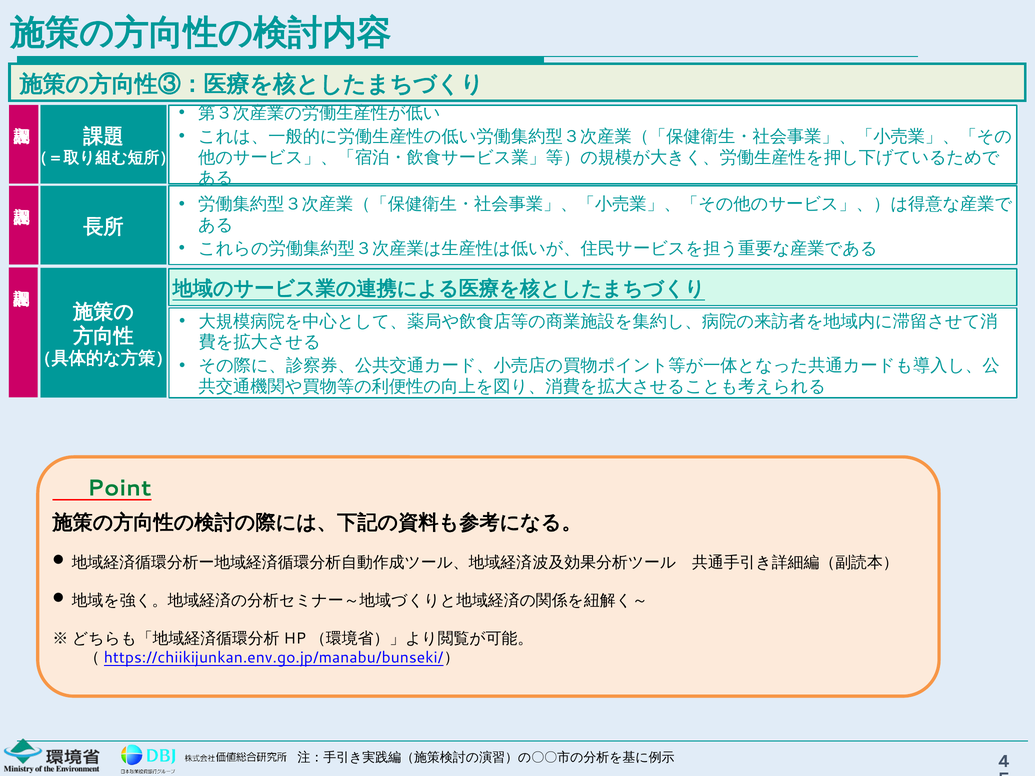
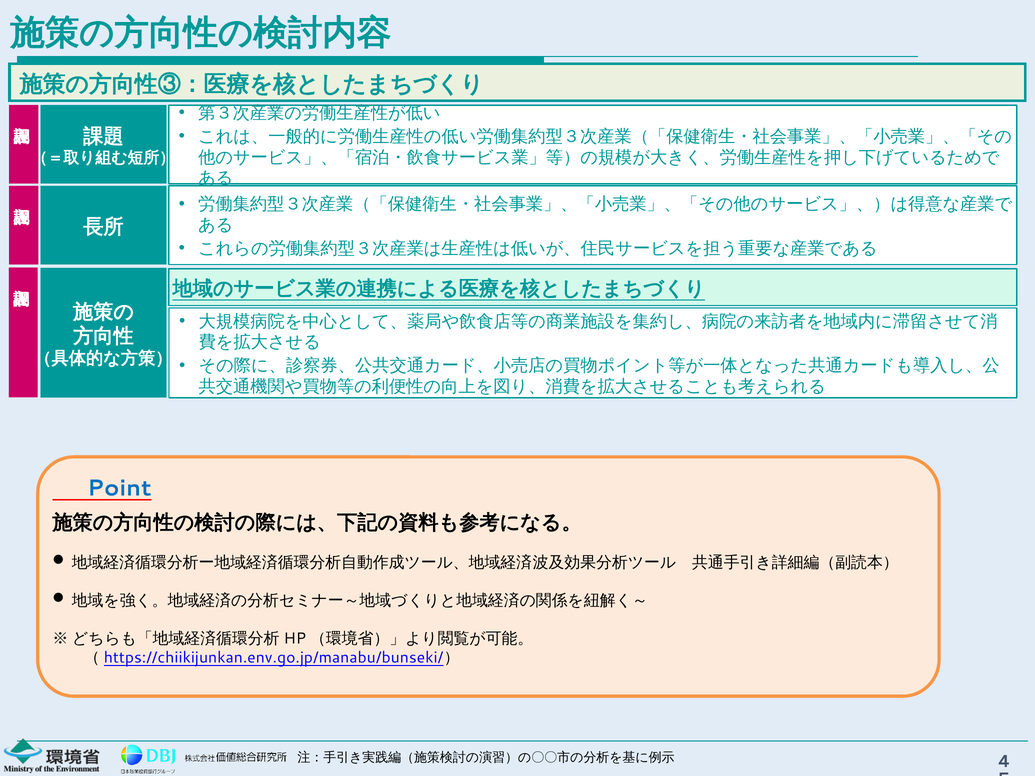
Point colour: green -> blue (119, 488)
